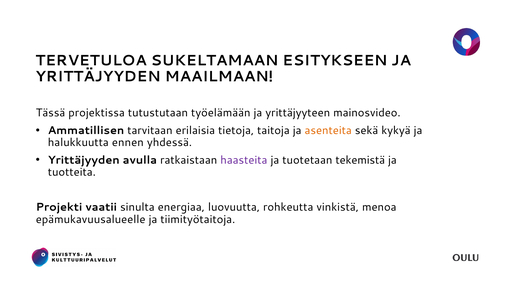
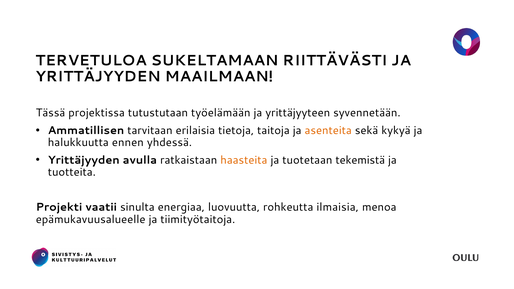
ESITYKSEEN: ESITYKSEEN -> RIITTÄVÄSTI (335, 60)
mainosvideo: mainosvideo -> syvennetään (367, 113)
haasteita colour: purple -> orange (244, 160)
vinkistä: vinkistä -> ilmaisia (338, 207)
